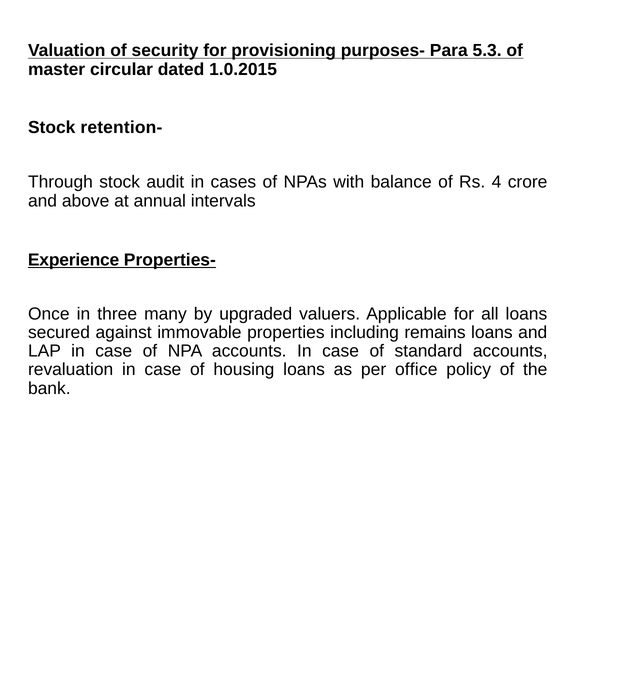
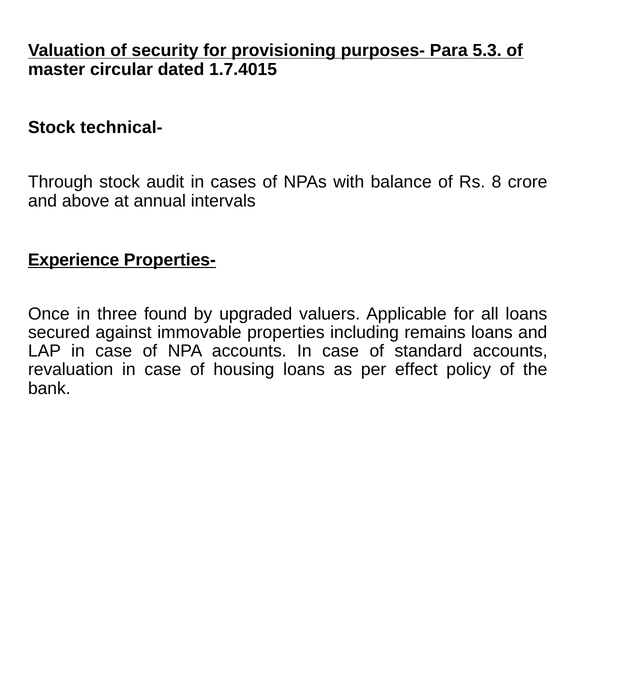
1.0.2015: 1.0.2015 -> 1.7.4015 (243, 70)
retention-: retention- -> technical- (121, 128)
4: 4 -> 8 (497, 182)
many: many -> found (166, 314)
office: office -> effect (416, 370)
